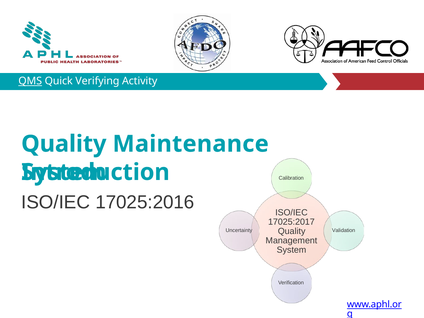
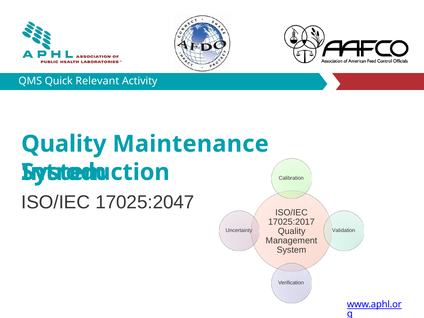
QMS underline: present -> none (30, 81)
Verifying: Verifying -> Relevant (97, 81)
17025:2016: 17025:2016 -> 17025:2047 (145, 202)
